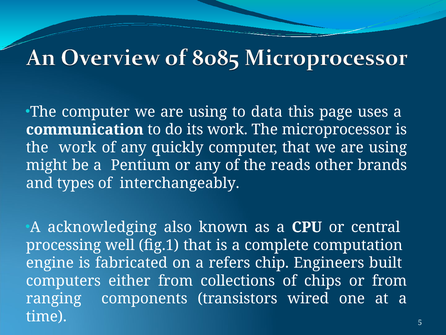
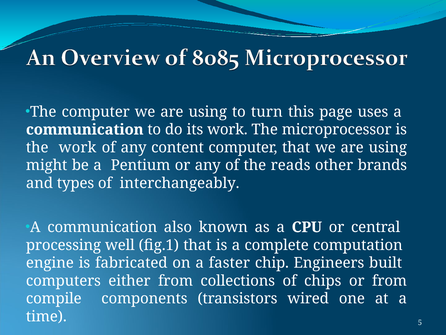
data: data -> turn (267, 112)
quickly: quickly -> content (178, 147)
acknowledging: acknowledging -> communication (102, 227)
refers: refers -> faster (229, 263)
ranging: ranging -> compile (54, 298)
